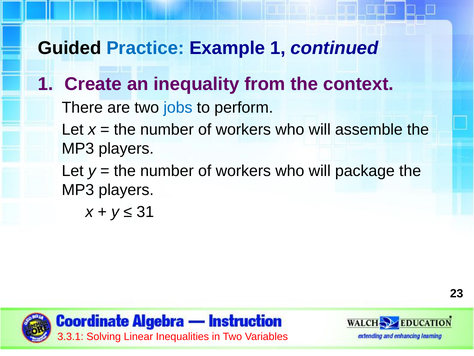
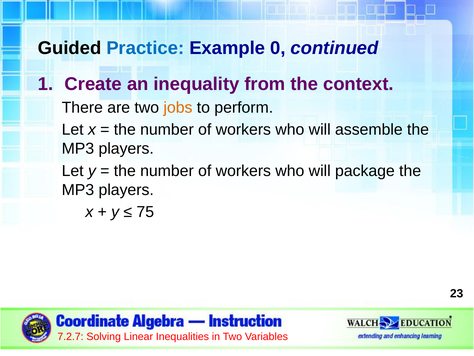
Example 1: 1 -> 0 (278, 48)
jobs colour: blue -> orange (178, 107)
31: 31 -> 75 (145, 212)
3.3.1: 3.3.1 -> 7.2.7 (70, 336)
